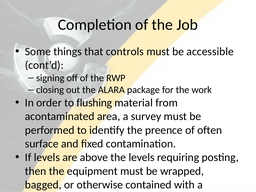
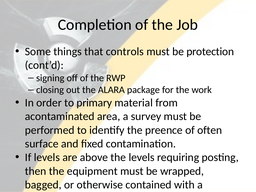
accessible: accessible -> protection (210, 52)
flushing: flushing -> primary (94, 103)
